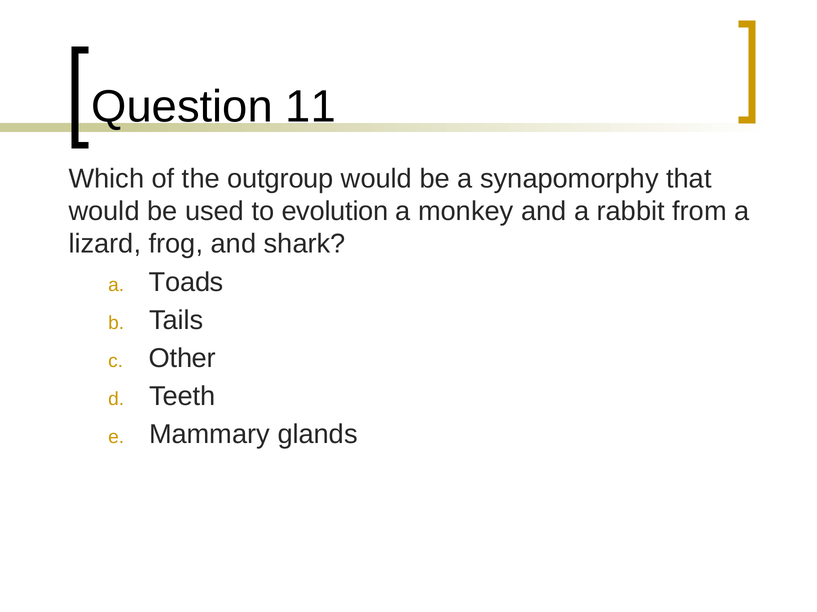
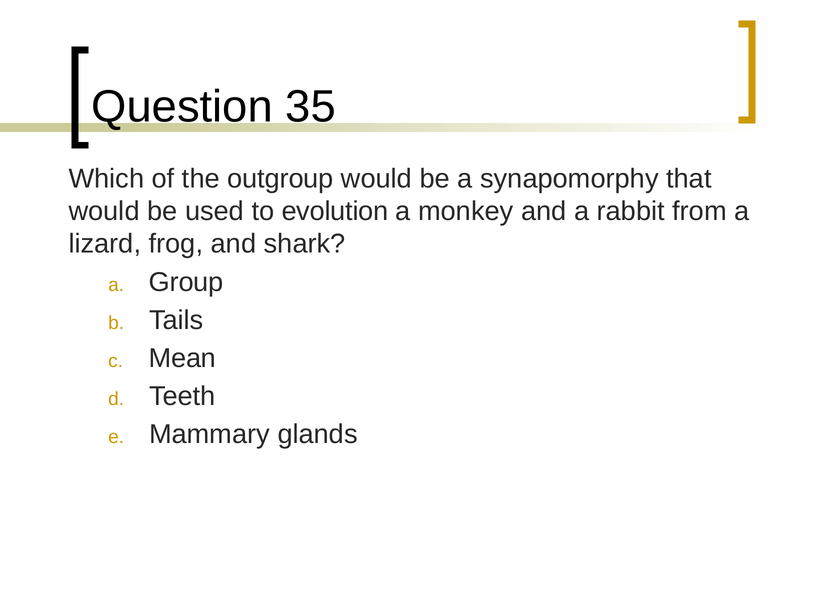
11: 11 -> 35 (311, 107)
Toads: Toads -> Group (186, 282)
Other: Other -> Mean (182, 359)
